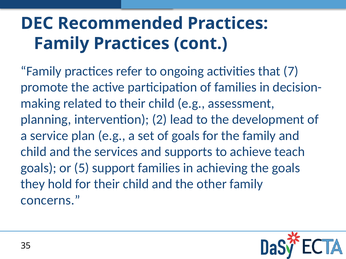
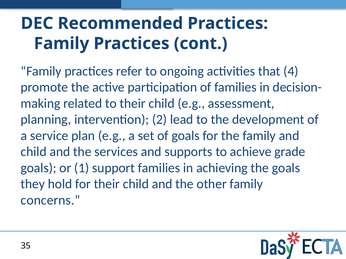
7: 7 -> 4 (291, 71)
teach: teach -> grade (290, 152)
5: 5 -> 1 (82, 168)
